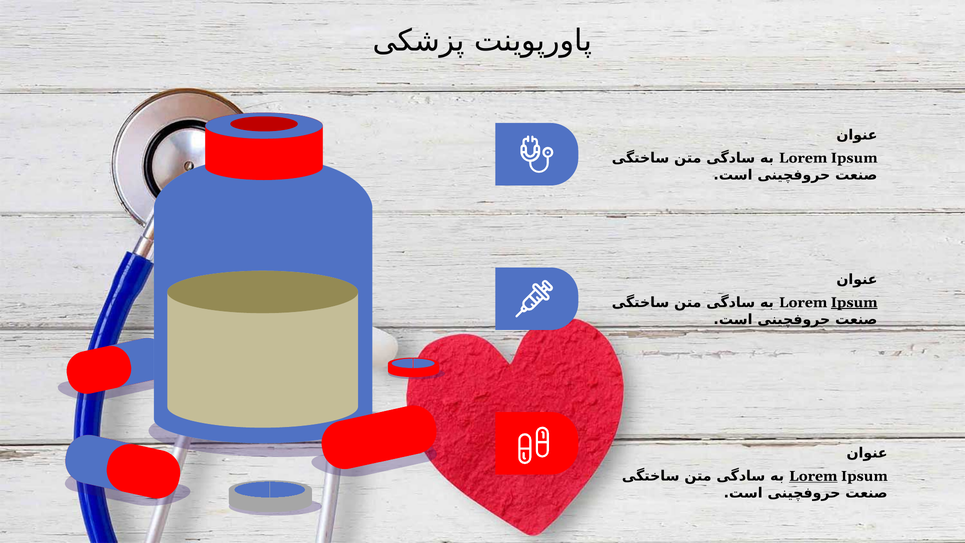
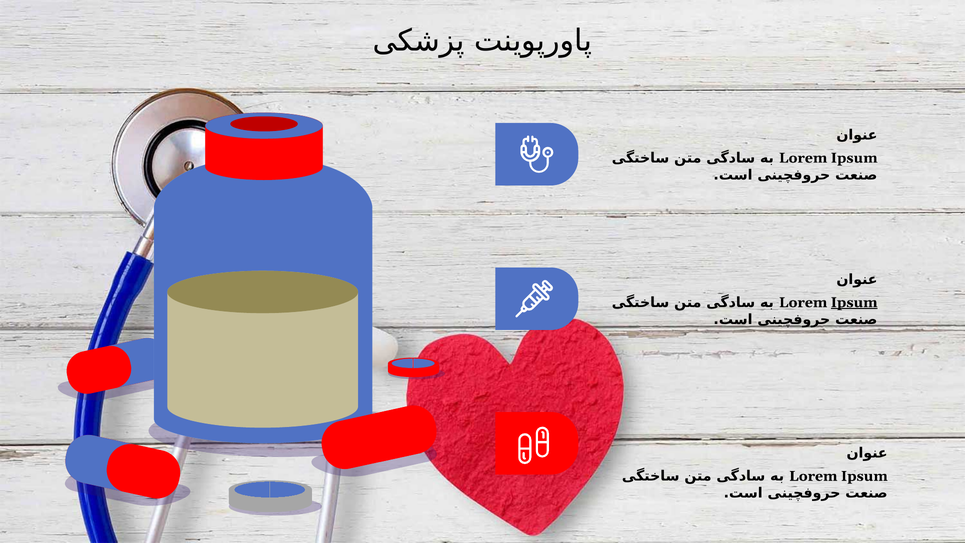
Lorem underline: present -> none (813, 476)
